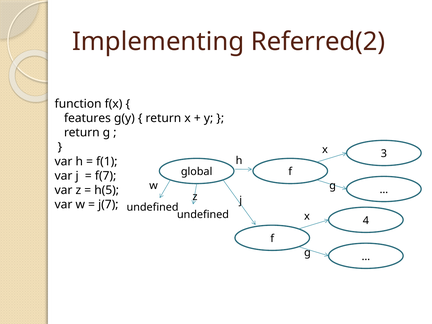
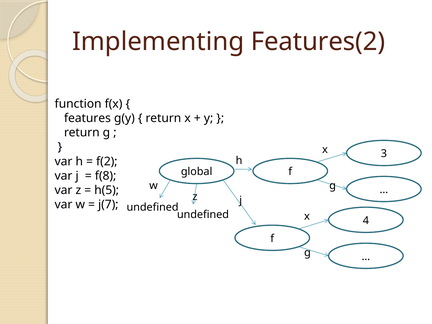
Referred(2: Referred(2 -> Features(2 (318, 42)
f(1: f(1 -> f(2 (107, 161)
f(7: f(7 -> f(8 (106, 176)
